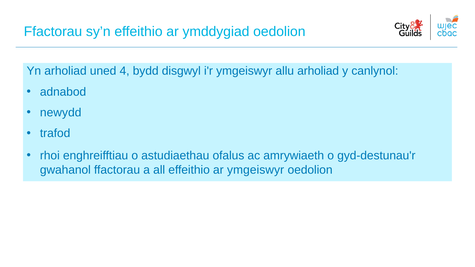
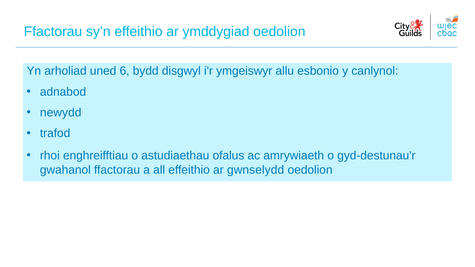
4: 4 -> 6 (125, 71)
allu arholiad: arholiad -> esbonio (318, 71)
ar ymgeiswyr: ymgeiswyr -> gwnselydd (256, 170)
